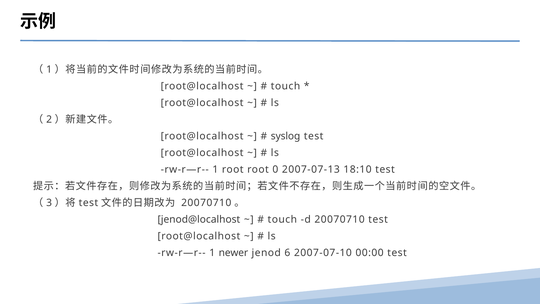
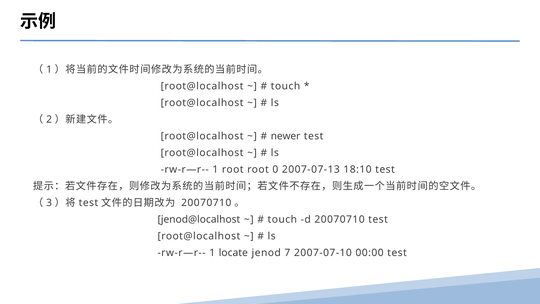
syslog: syslog -> newer (286, 136)
newer: newer -> locate (233, 253)
6: 6 -> 7 (287, 253)
